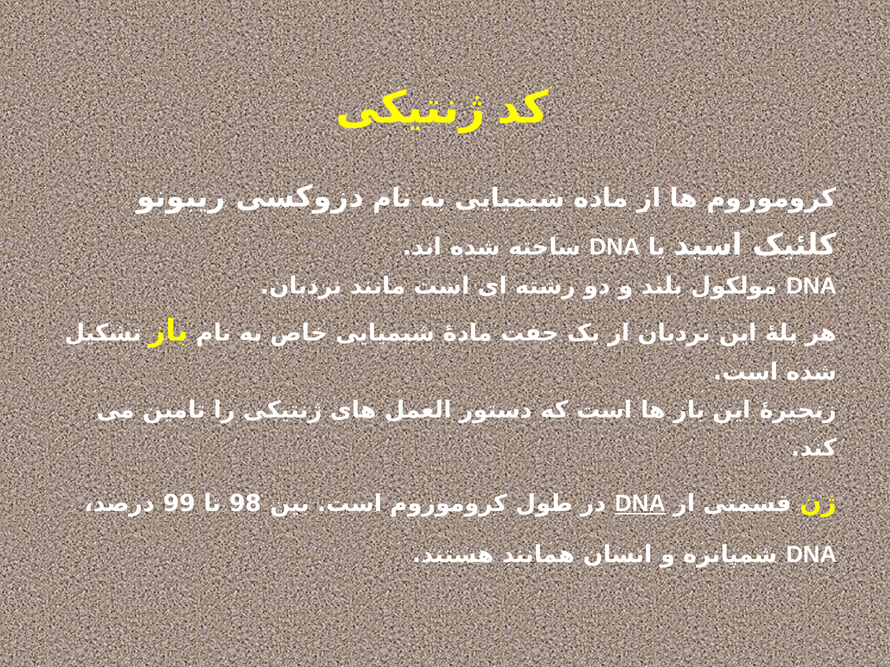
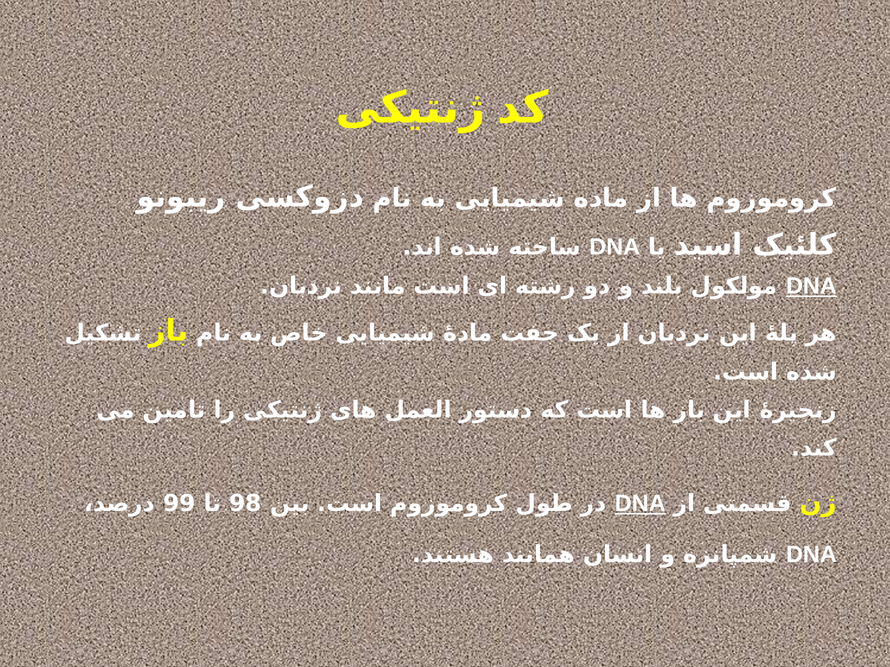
DNA underline: none -> present (811, 286)
